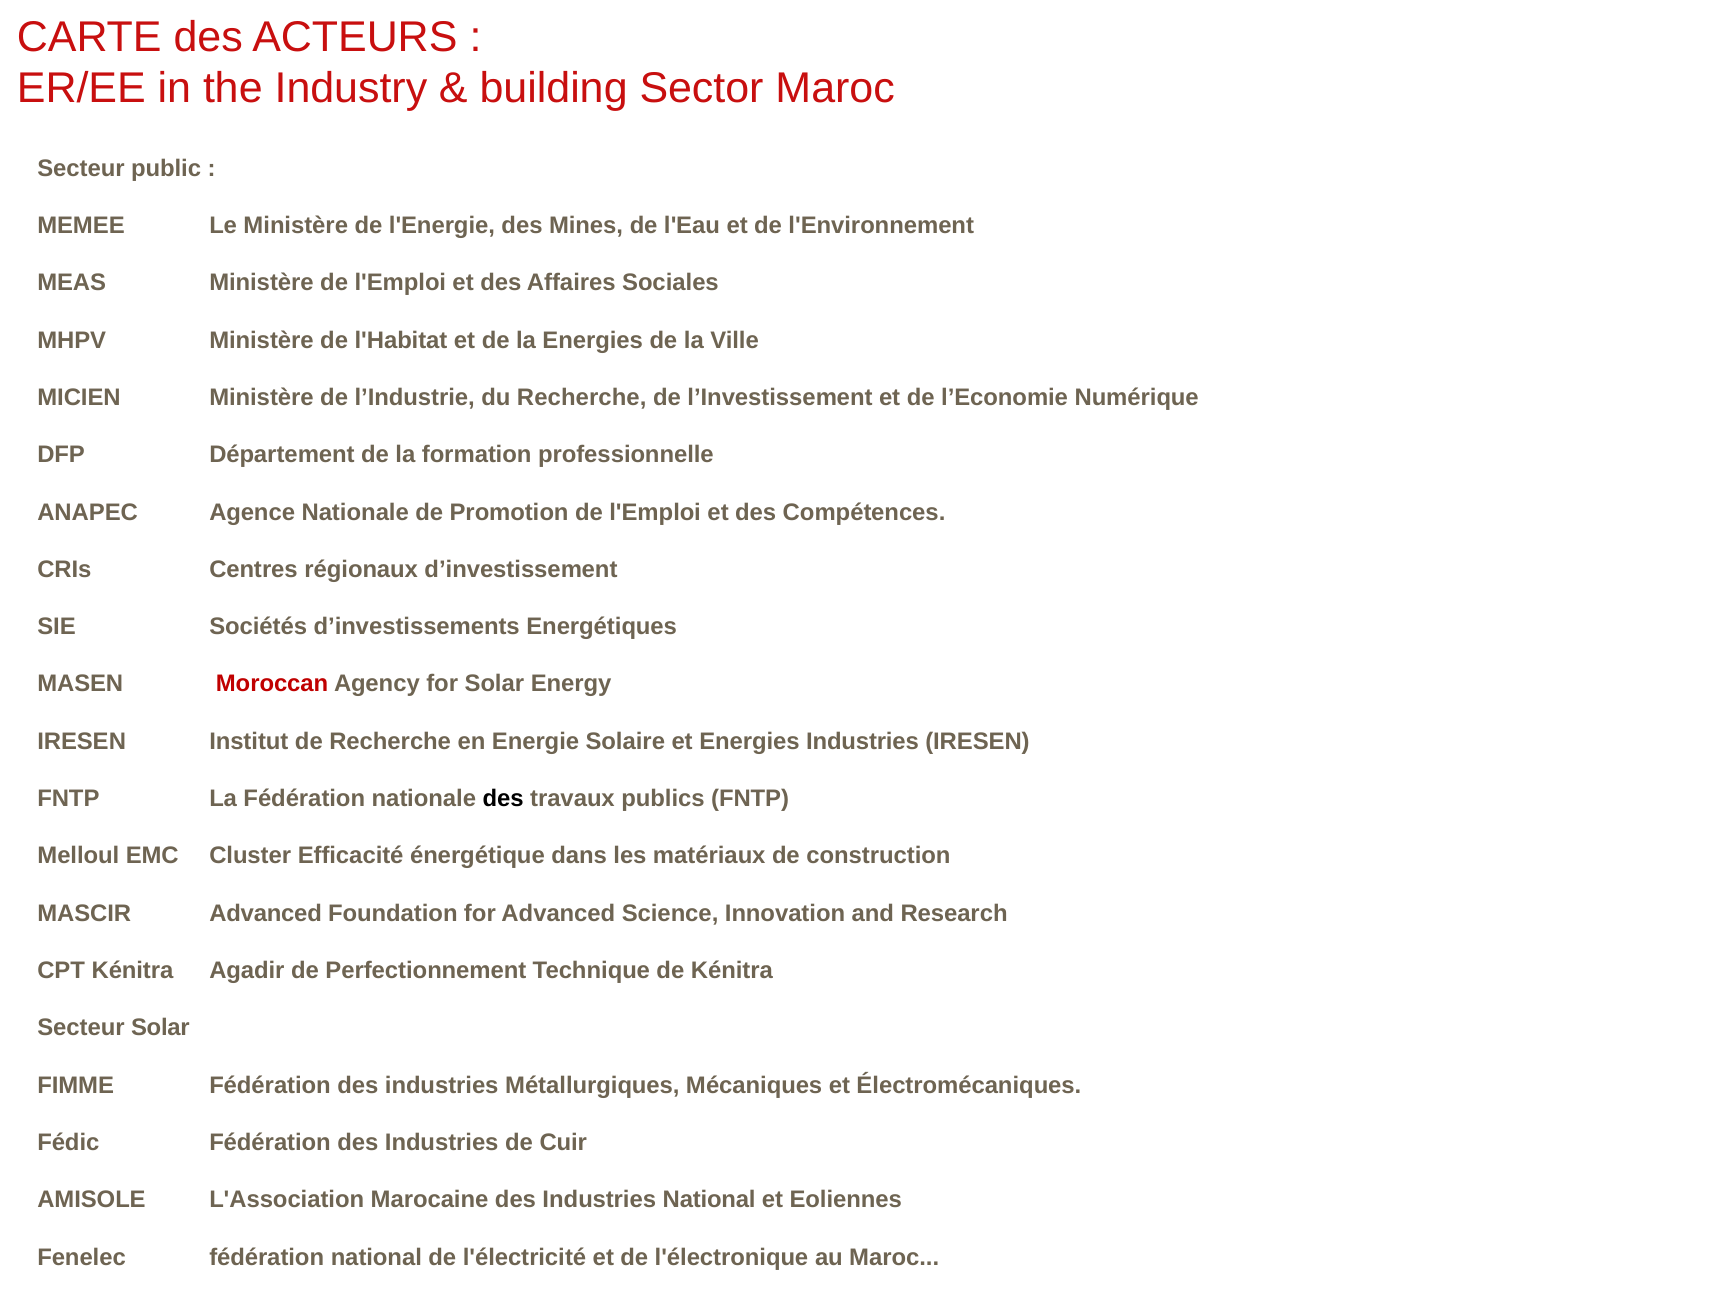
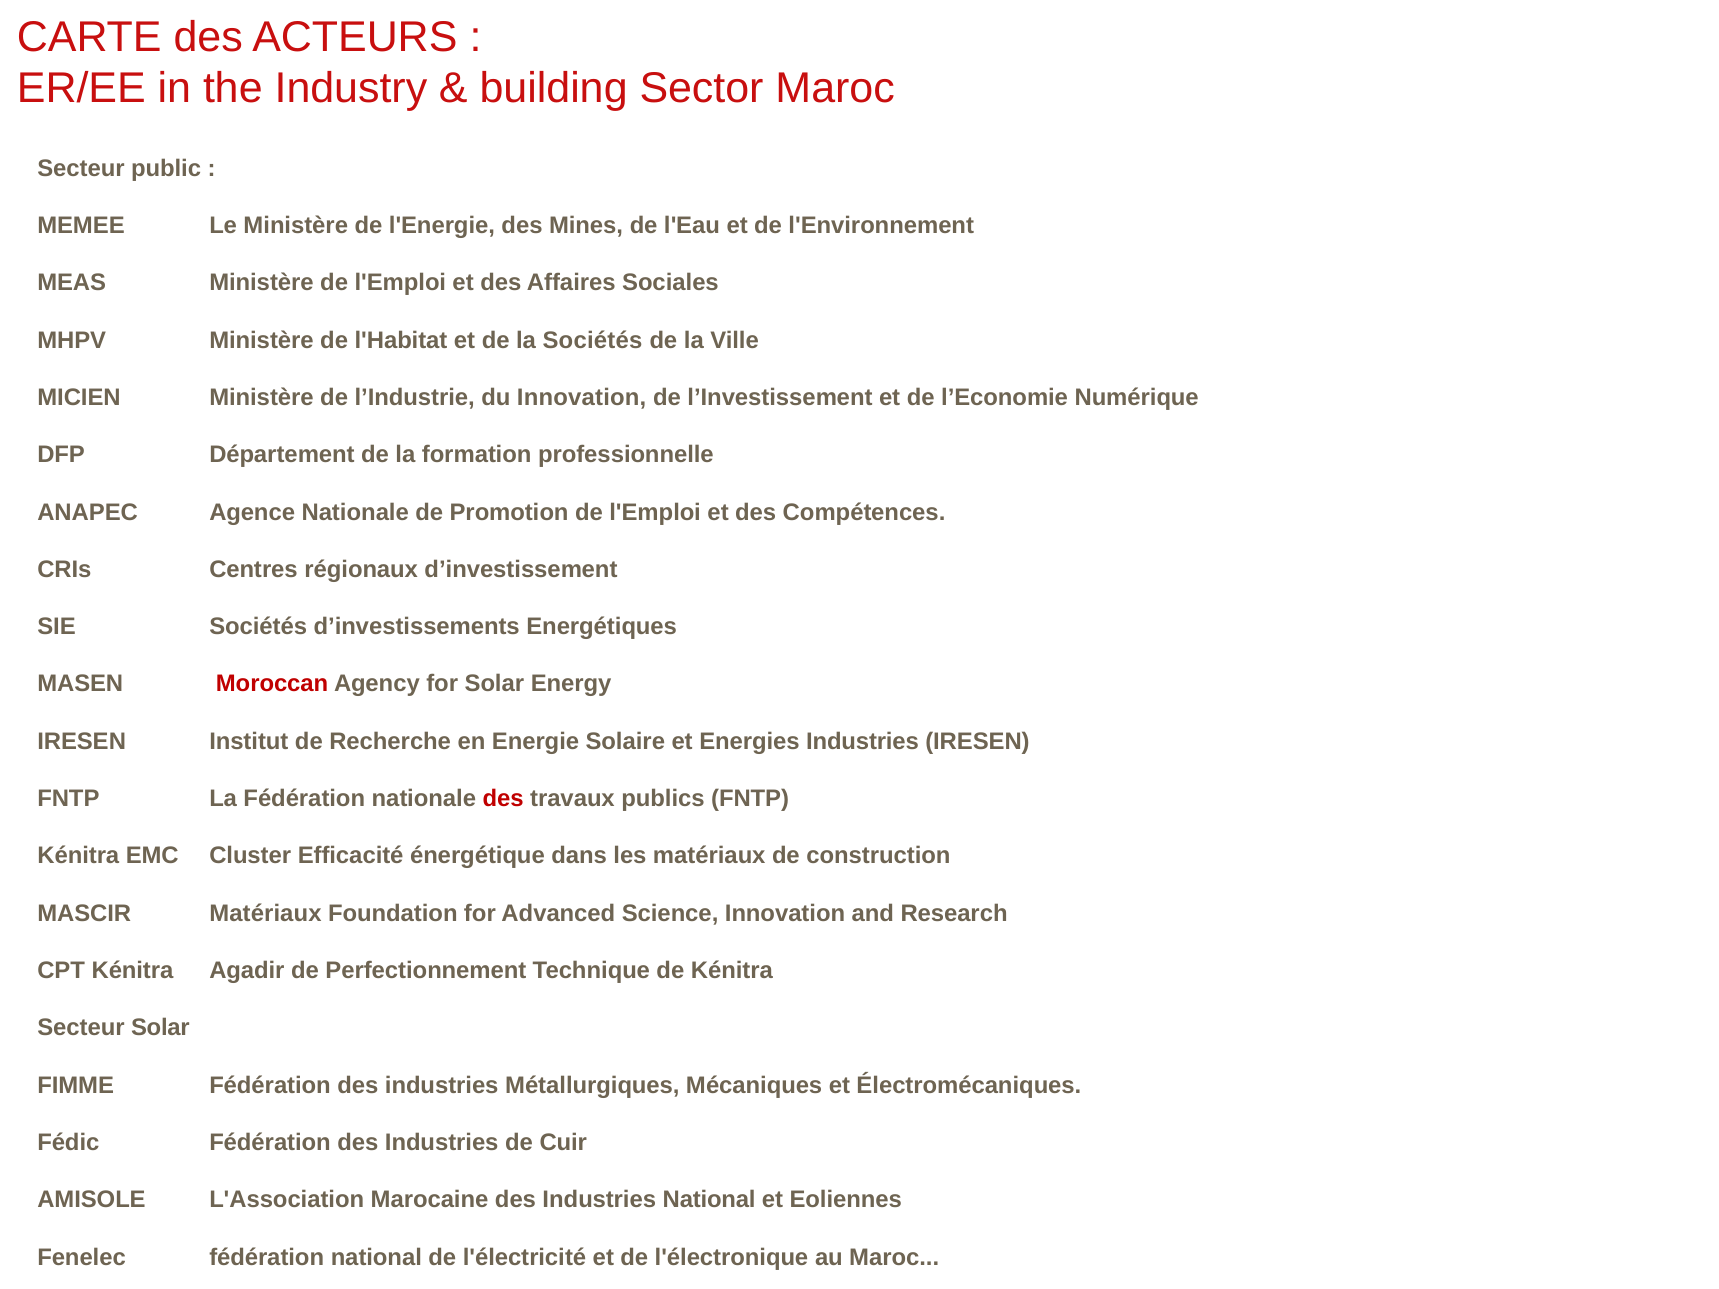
la Energies: Energies -> Sociétés (593, 340)
du Recherche: Recherche -> Innovation (582, 398)
des colour: black -> red (503, 799)
Melloul: Melloul -> Kénitra (78, 856)
MASCIR Advanced: Advanced -> Matériaux (265, 914)
